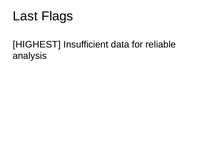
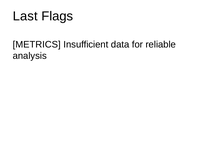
HIGHEST: HIGHEST -> METRICS (37, 44)
